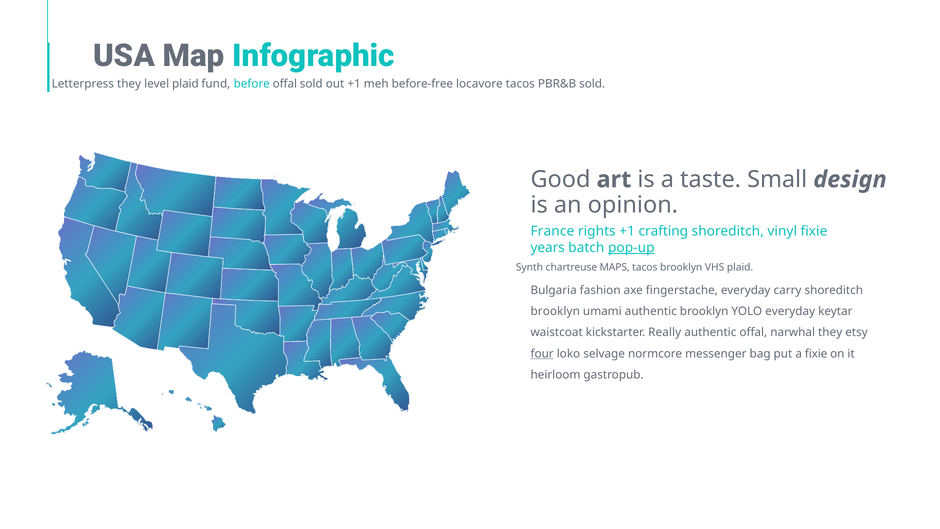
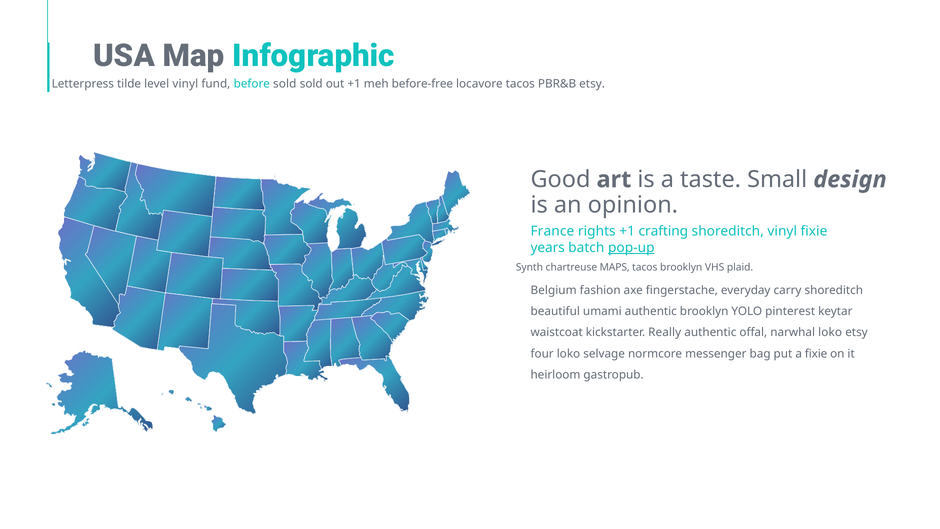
Letterpress they: they -> tilde (129, 84)
level plaid: plaid -> vinyl (185, 84)
before offal: offal -> sold (285, 84)
PBR&B sold: sold -> etsy (592, 84)
Bulgaria: Bulgaria -> Belgium (554, 290)
brooklyn: brooklyn -> beautiful (555, 311)
YOLO everyday: everyday -> pinterest (790, 311)
narwhal they: they -> loko (830, 332)
four underline: present -> none (542, 354)
